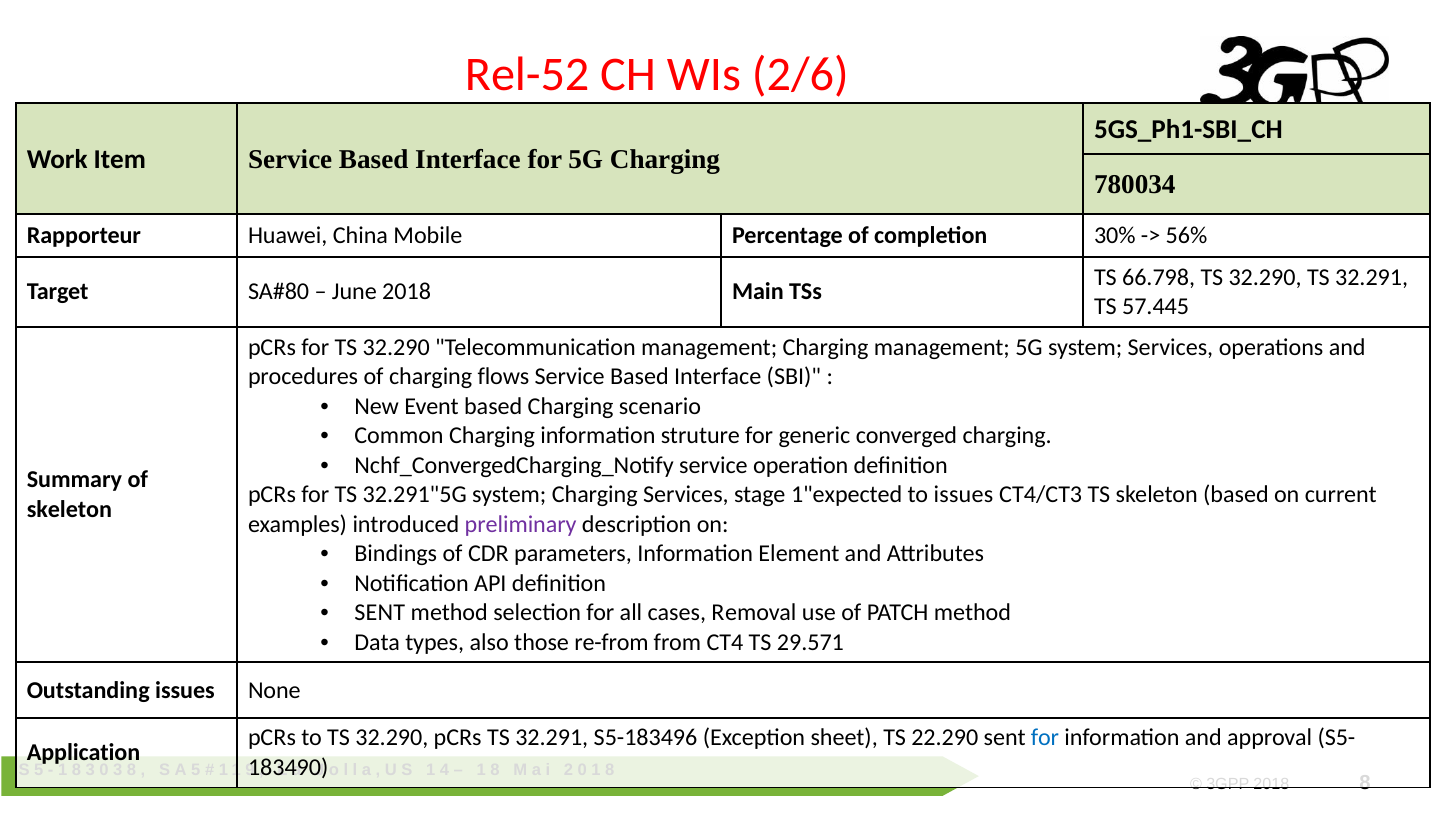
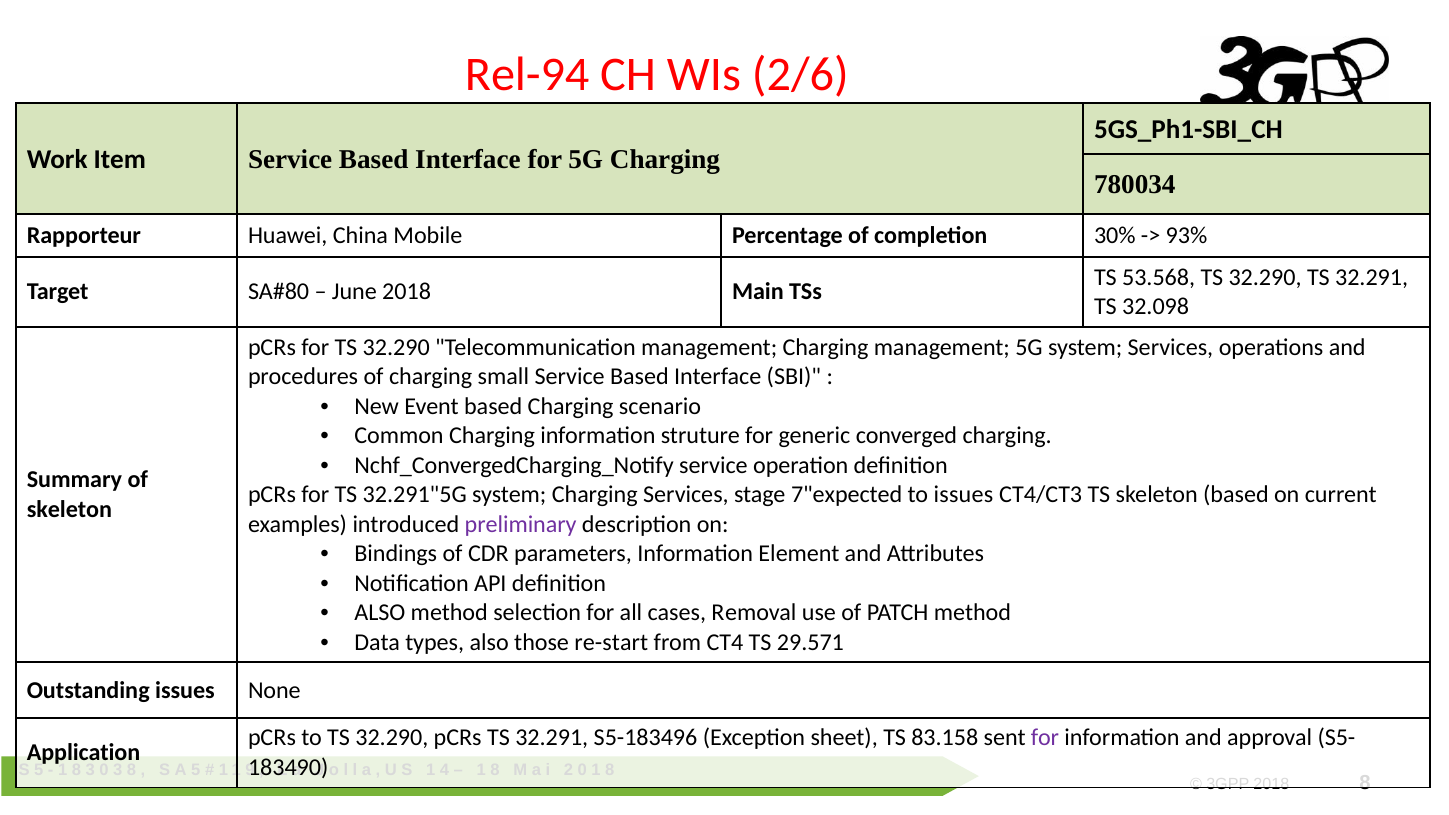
Rel-52: Rel-52 -> Rel-94 (527, 75)
56%: 56% -> 93% (1186, 236)
66.798: 66.798 -> 53.568 (1159, 277)
57.445: 57.445 -> 32.098 (1156, 307)
flows: flows -> small (503, 377)
1"expected: 1"expected -> 7"expected (847, 495)
SENT: SENT -> ALSO (380, 613)
re-from: re-from -> re-start (611, 642)
22.290: 22.290 -> 83.158 (945, 738)
for colour: blue -> purple (1045, 738)
